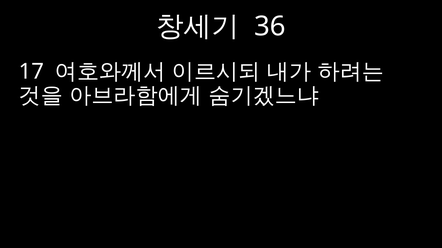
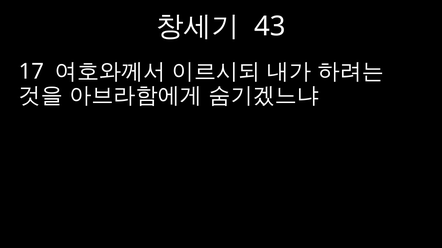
36: 36 -> 43 (270, 27)
